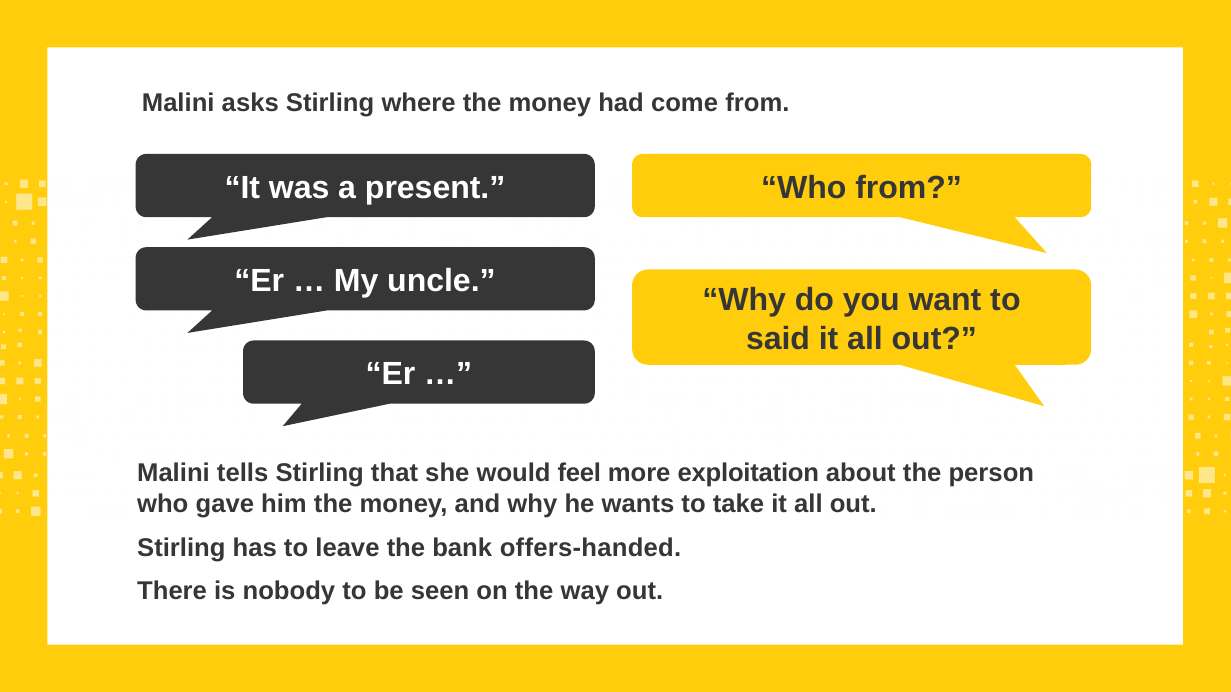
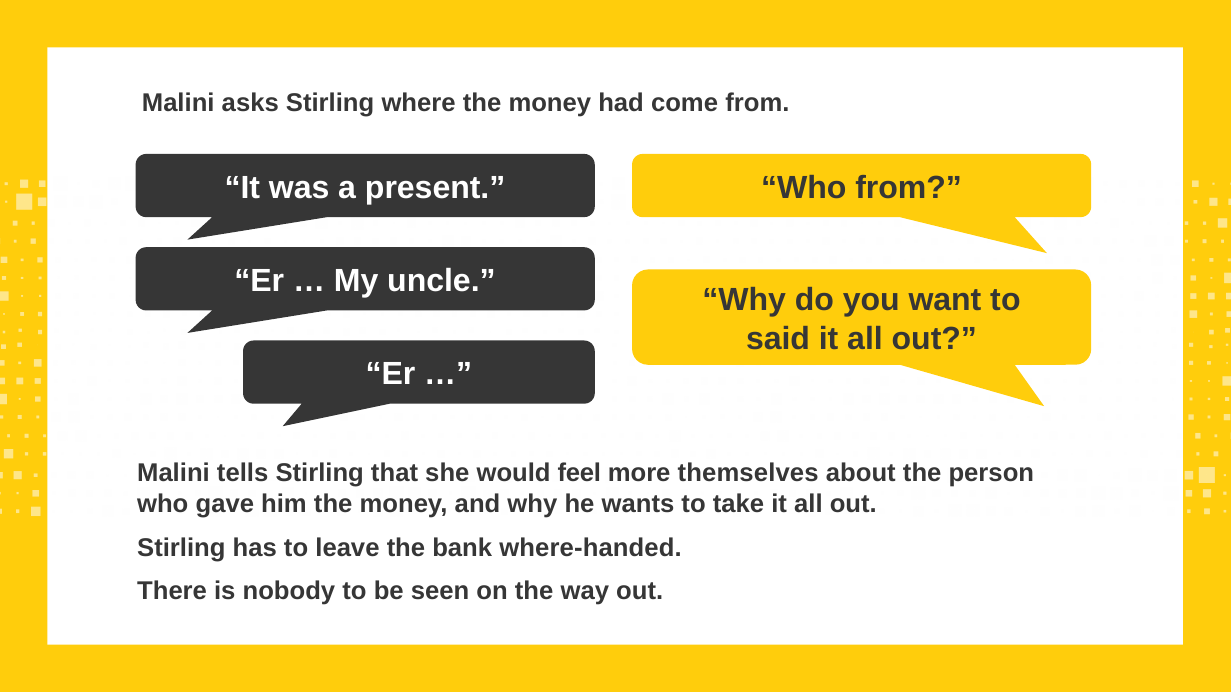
exploitation: exploitation -> themselves (748, 474)
offers-handed: offers-handed -> where-handed (591, 548)
